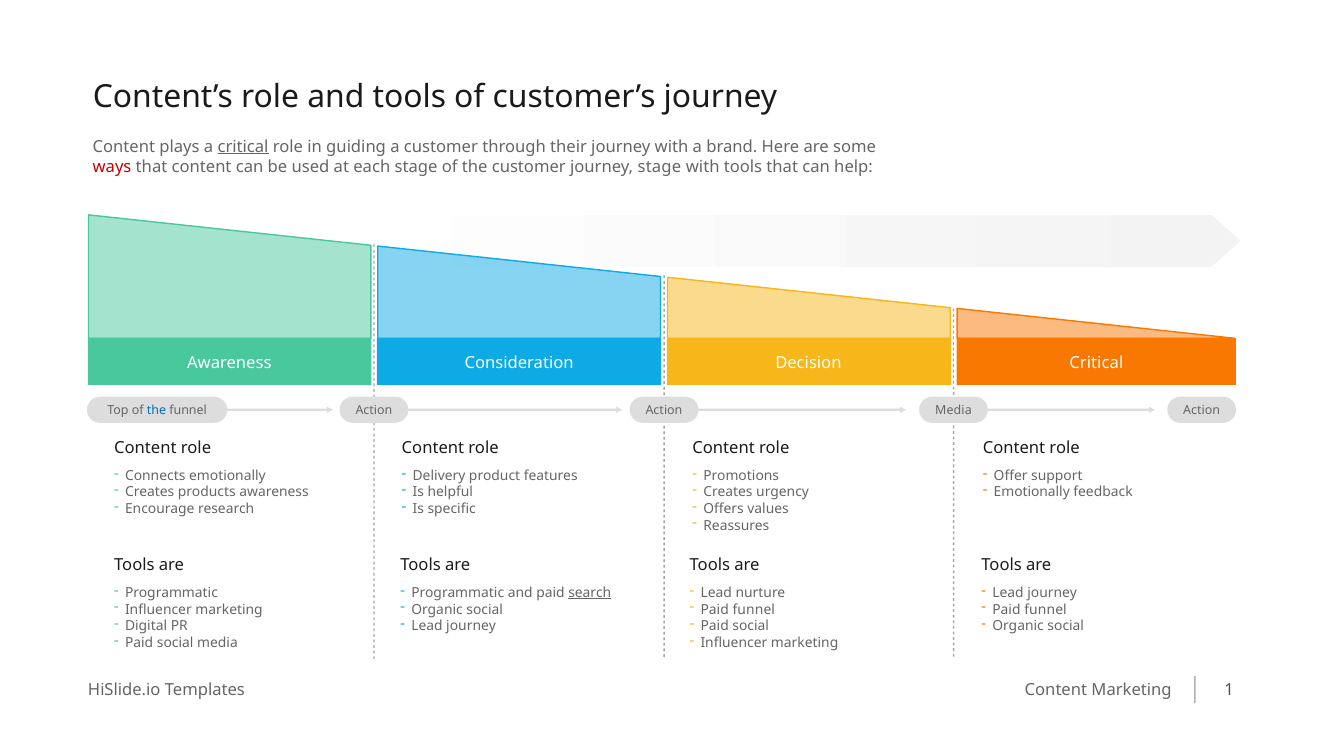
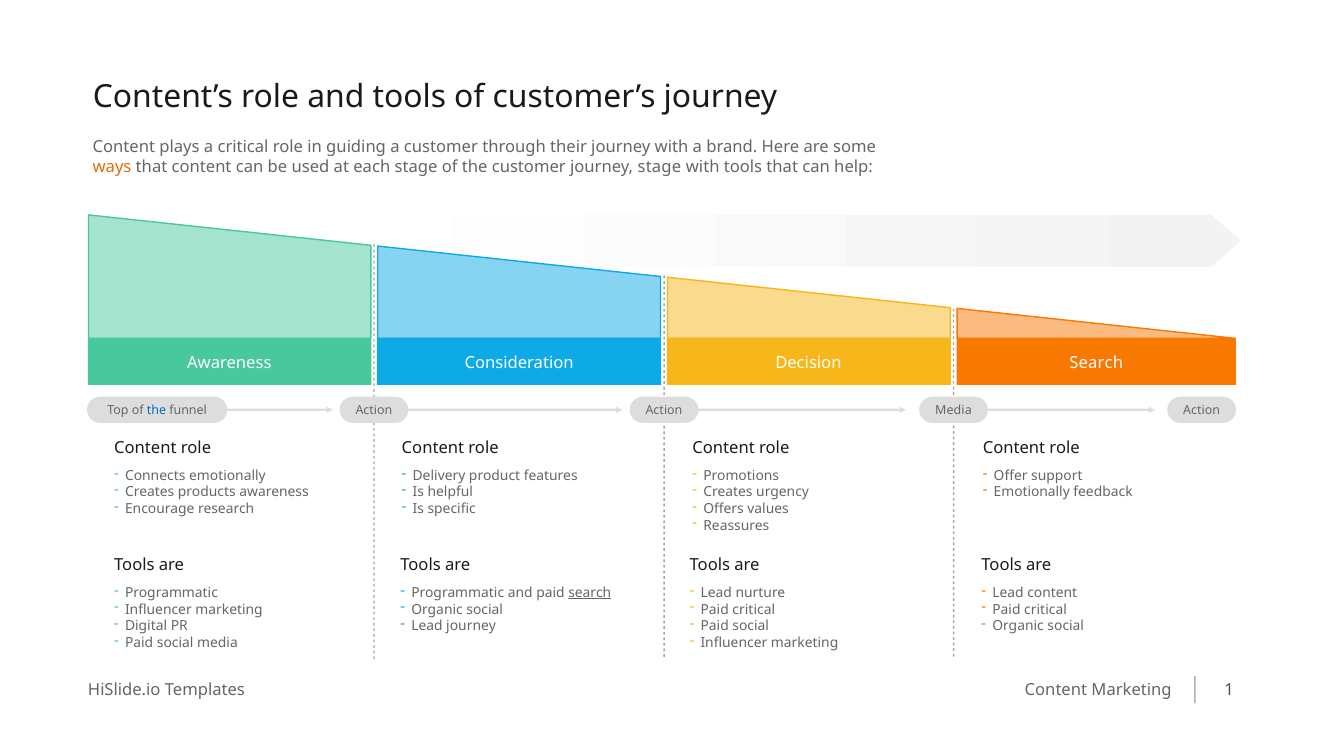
critical underline: present -> none (243, 147)
ways colour: red -> orange (112, 167)
Decision Critical: Critical -> Search (1096, 363)
journey: journey -> content (1052, 593)
funnel: funnel -> critical (754, 610)
funnel: funnel -> critical (1046, 610)
